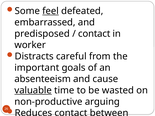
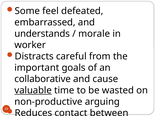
feel underline: present -> none (51, 11)
predisposed: predisposed -> understands (42, 34)
contact: contact -> morale (94, 34)
absenteeism: absenteeism -> collaborative (43, 79)
